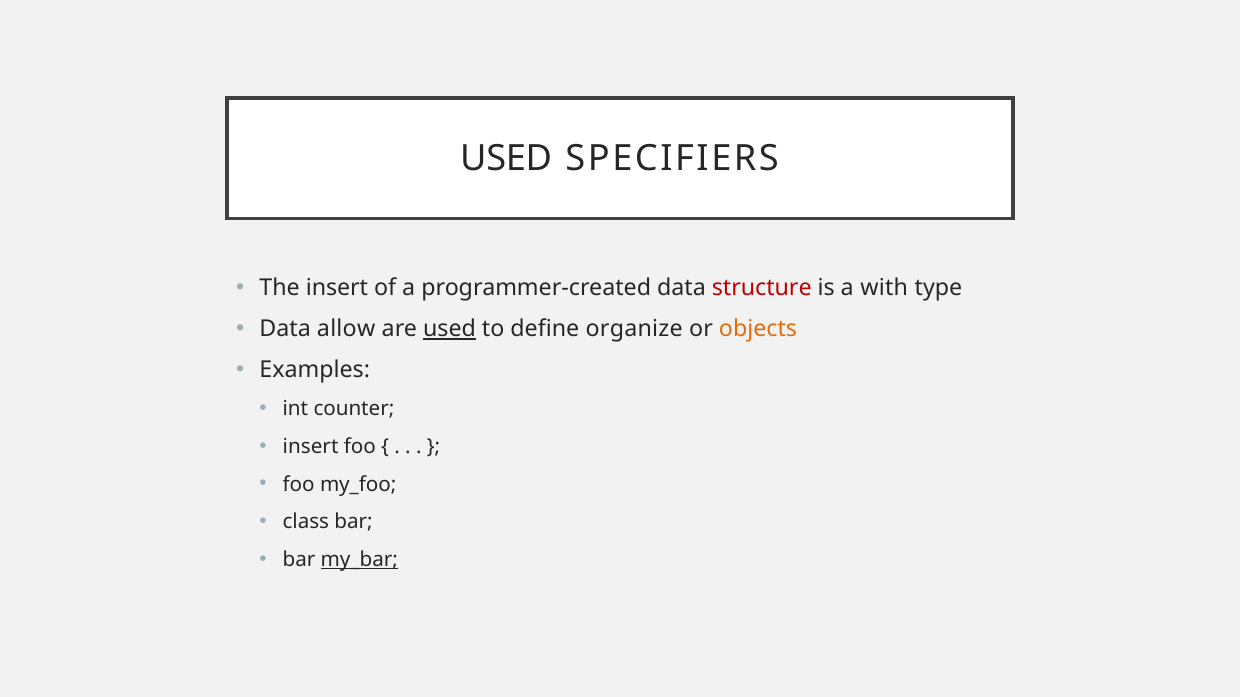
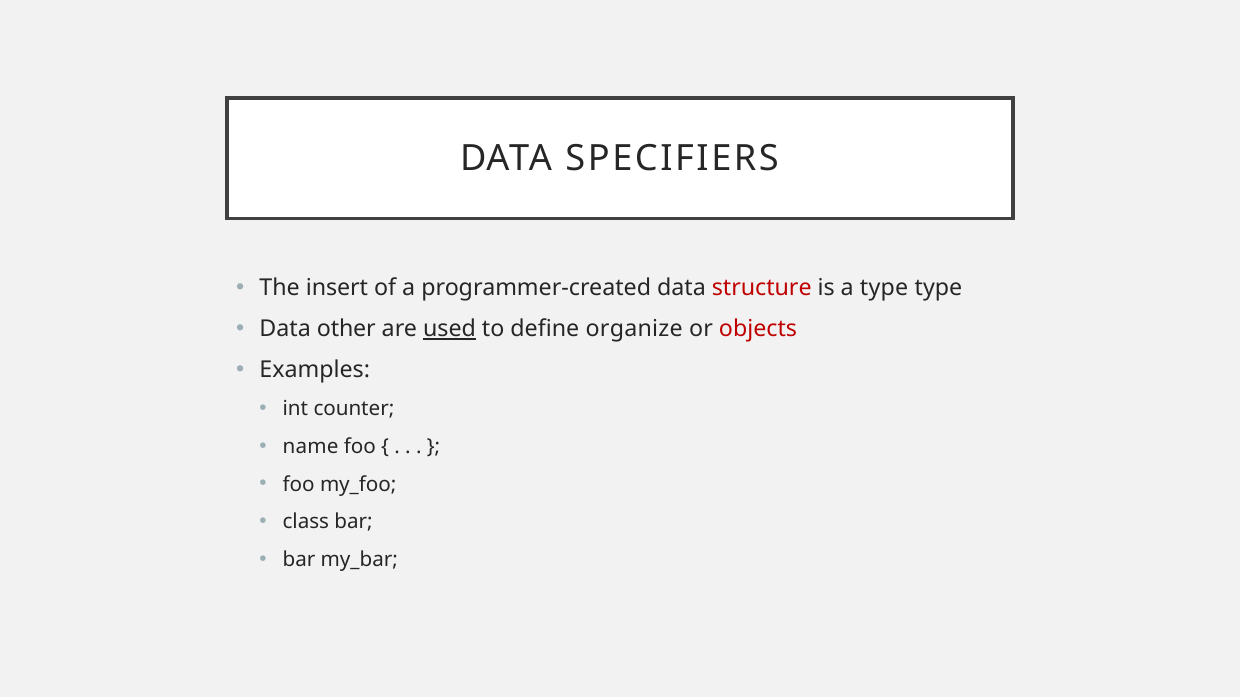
USED: USED -> DATA (506, 158)
a with: with -> type (884, 289)
allow: allow -> other (346, 329)
objects colour: orange -> red (758, 329)
insert: insert -> name (311, 447)
my_bar underline: present -> none (359, 560)
